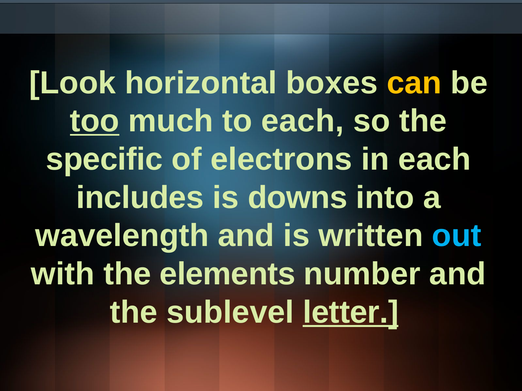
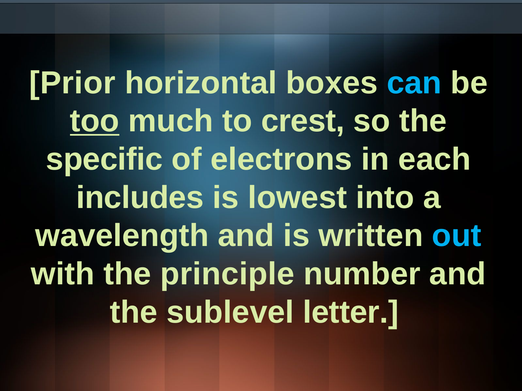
Look: Look -> Prior (72, 83)
can colour: yellow -> light blue (414, 83)
to each: each -> crest (303, 121)
downs: downs -> lowest (297, 198)
elements: elements -> principle (227, 274)
letter underline: present -> none (351, 313)
